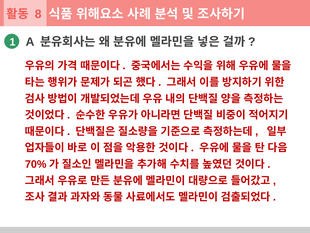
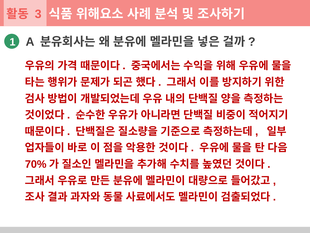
8: 8 -> 3 (38, 14)
